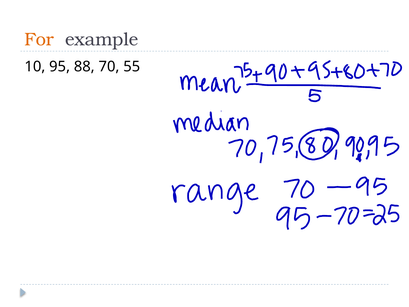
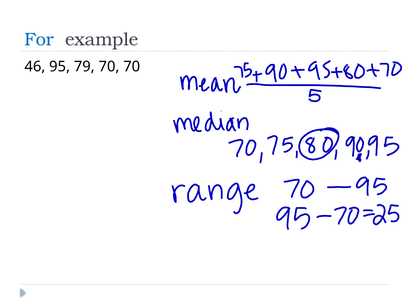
For colour: orange -> blue (39, 39)
10: 10 -> 46 (35, 66)
88: 88 -> 79 (84, 66)
70 55: 55 -> 70 (132, 66)
